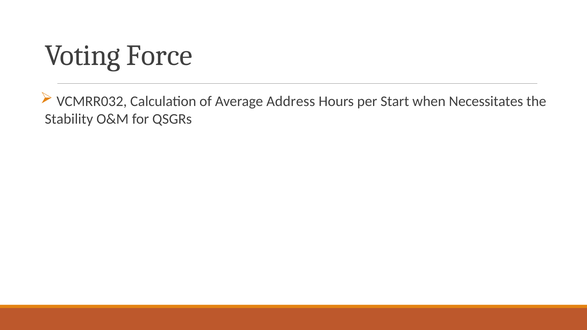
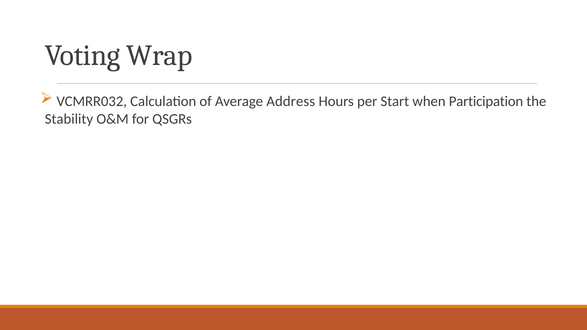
Force: Force -> Wrap (159, 56)
Necessitates: Necessitates -> Participation (486, 101)
